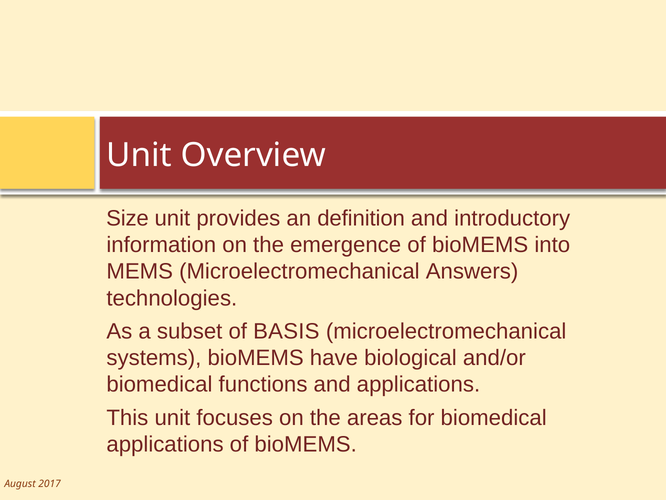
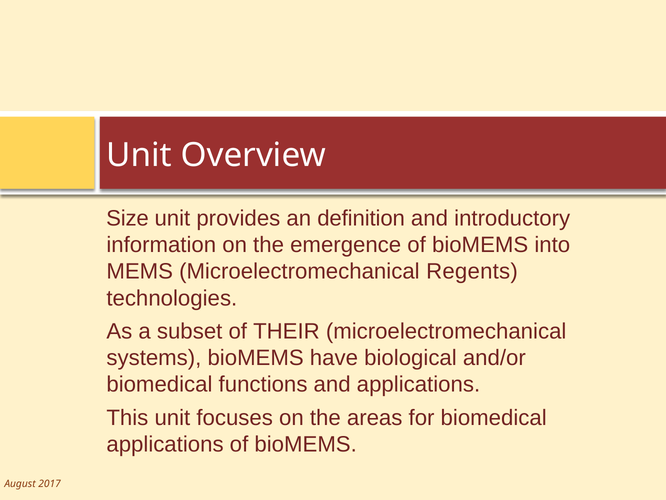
Answers: Answers -> Regents (472, 271)
BASIS: BASIS -> THEIR (286, 331)
